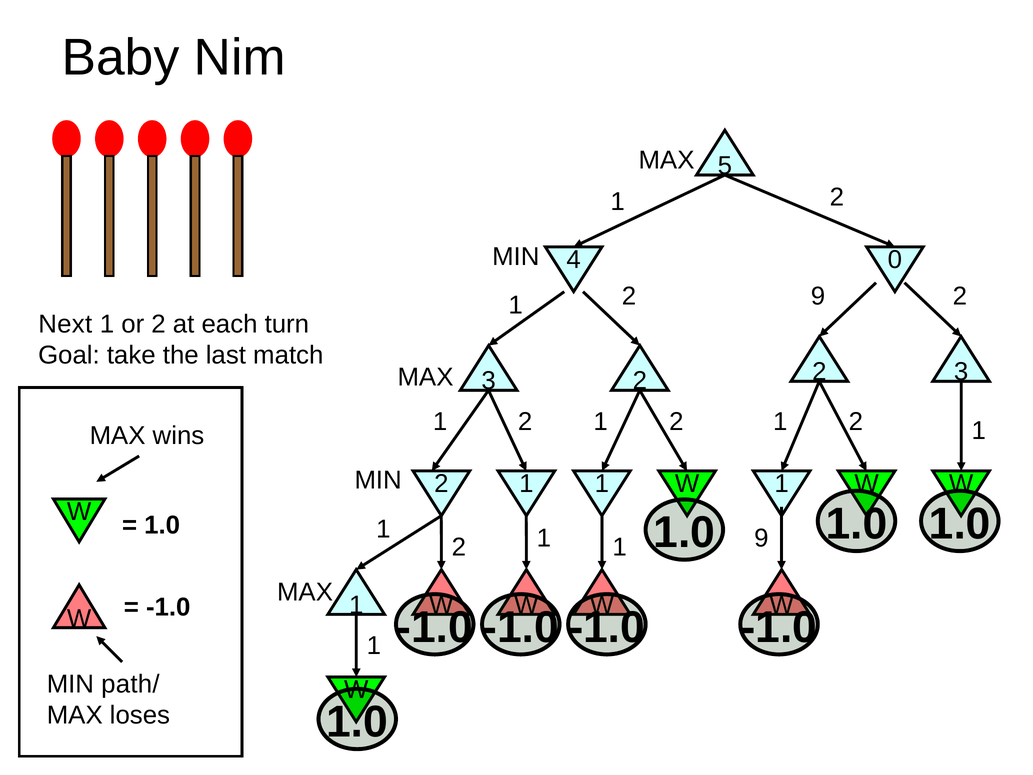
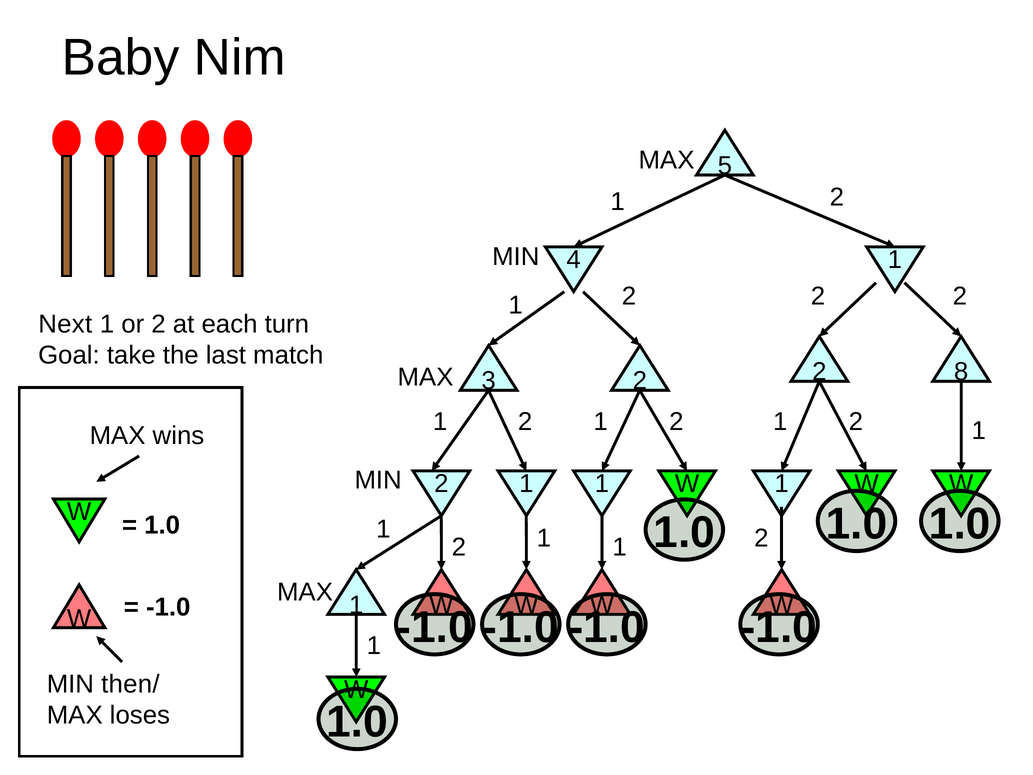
4 0: 0 -> 1 (895, 260)
9: 9 -> 2 (818, 296)
2 3: 3 -> 8 (961, 372)
9: 9 -> 2 (761, 538)
path/: path/ -> then/ (130, 684)
